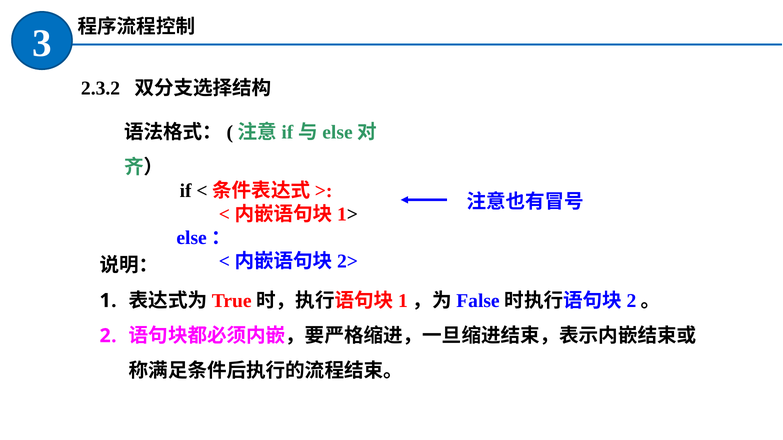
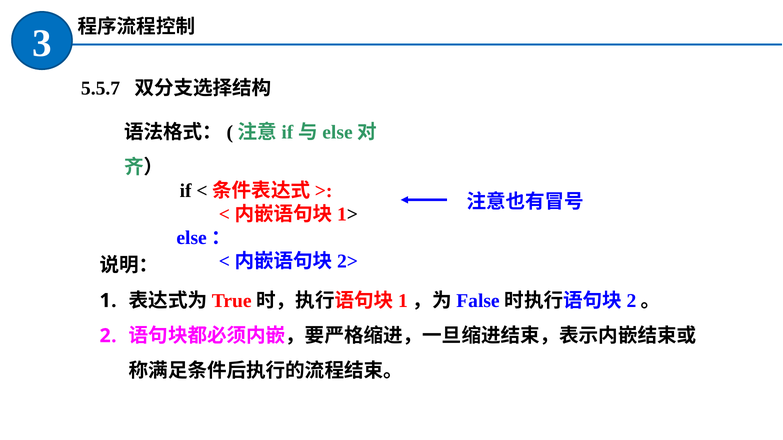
2.3.2: 2.3.2 -> 5.5.7 (101, 88)
